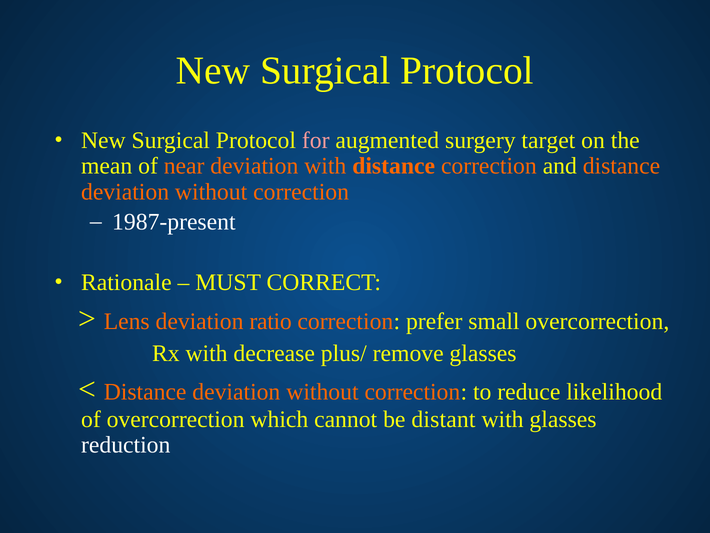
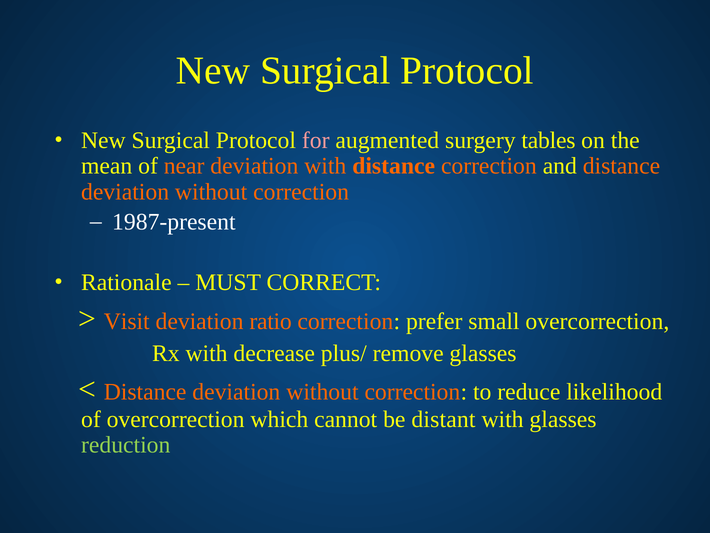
target: target -> tables (549, 140)
Lens: Lens -> Visit (127, 321)
reduction colour: white -> light green (126, 445)
